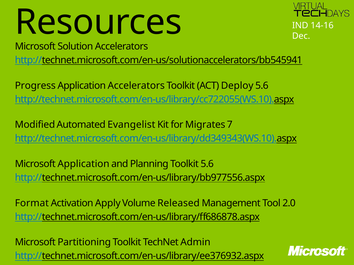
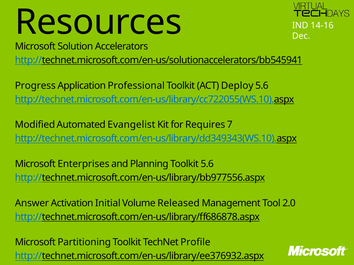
Application Accelerators: Accelerators -> Professional (136, 86)
Migrates: Migrates -> Requires (205, 125)
Microsoft Application: Application -> Enterprises (83, 164)
Format: Format -> Answer (32, 203)
Apply: Apply -> Initial (108, 203)
Admin: Admin -> Profile (195, 243)
